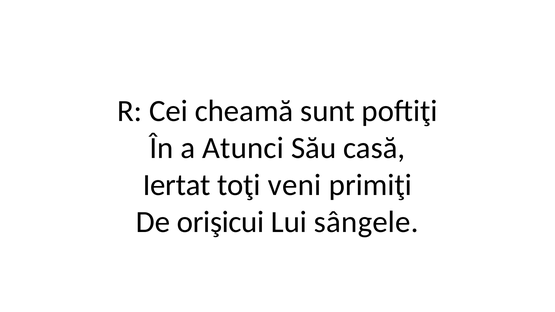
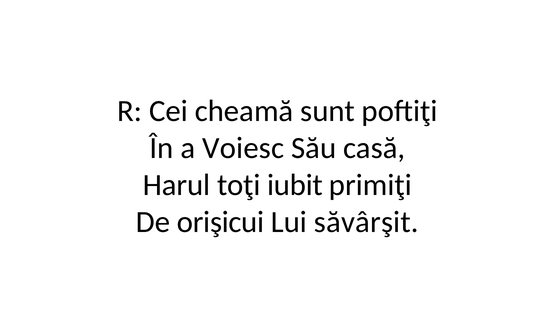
Atunci: Atunci -> Voiesc (243, 148)
Iertat: Iertat -> Harul (177, 185)
veni: veni -> iubit (295, 185)
sângele: sângele -> săvârşit (366, 222)
